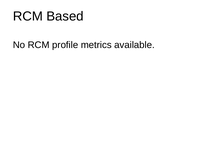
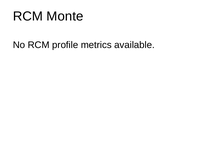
Based: Based -> Monte (65, 16)
